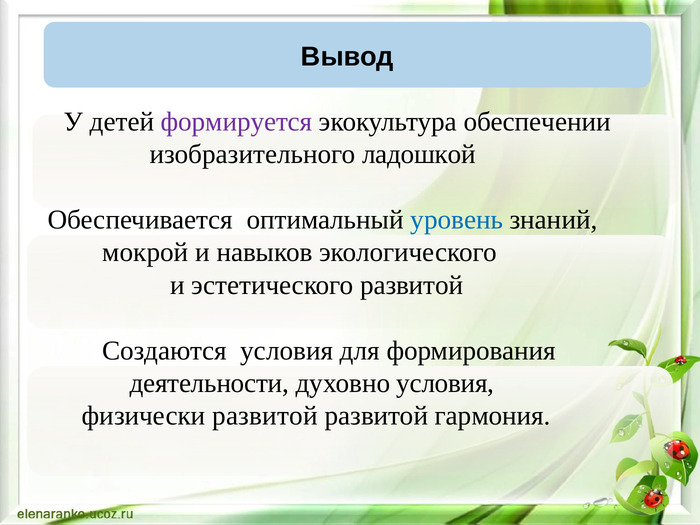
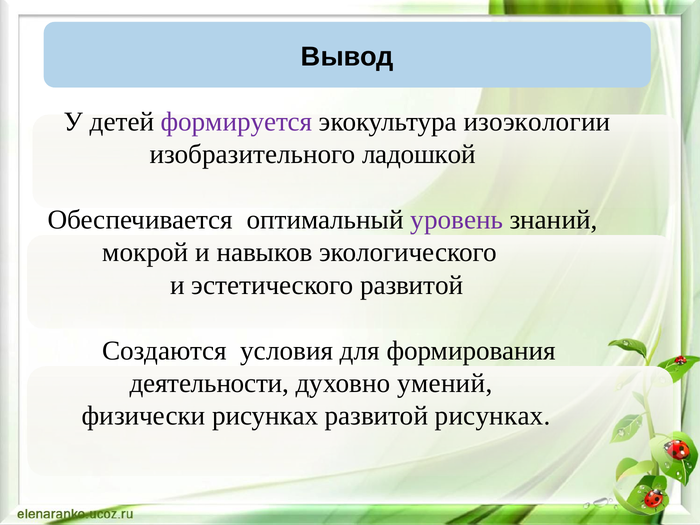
обеспечении: обеспечении -> изоэкологии (537, 122)
уровень colour: blue -> purple (457, 220)
духовно условия: условия -> умений (445, 383)
физически развитой: развитой -> рисунках (265, 416)
развитой гармония: гармония -> рисунках (493, 416)
